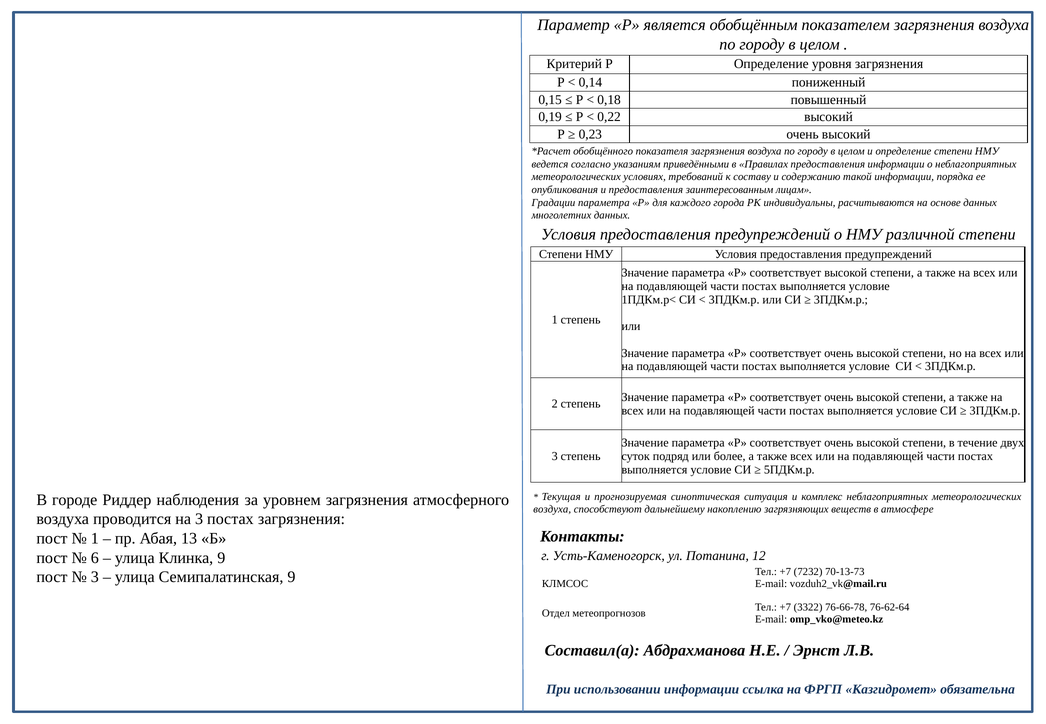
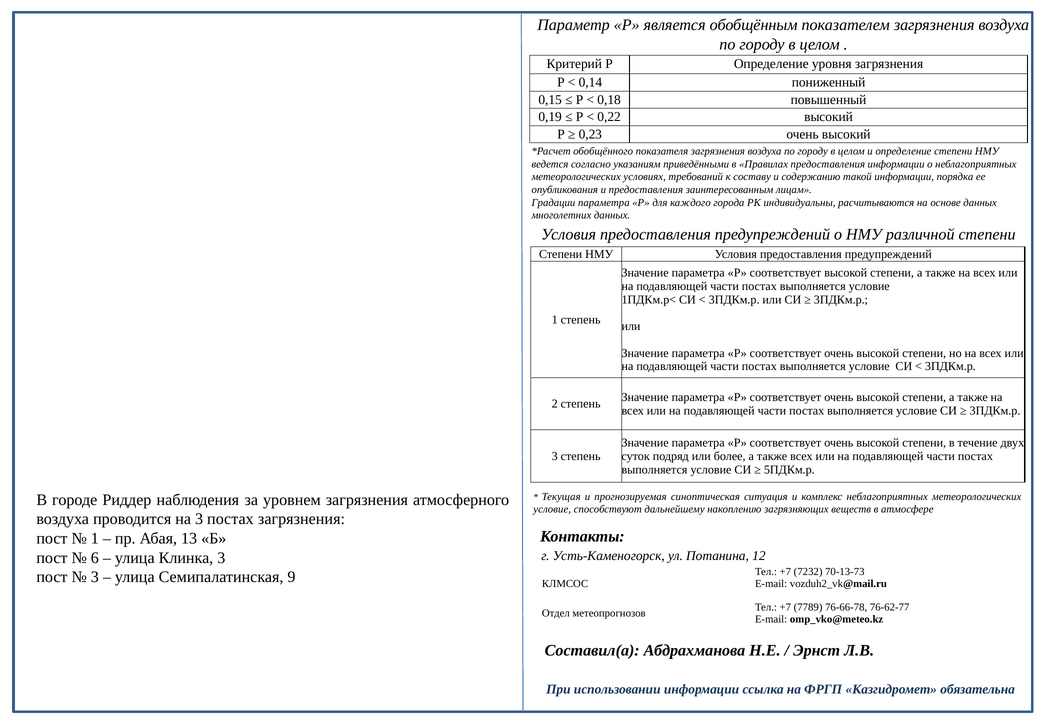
воздуха: воздуха -> условие (552, 509)
Клинка 9: 9 -> 3 (221, 558)
3322: 3322 -> 7789 (808, 607)
76-62-64: 76-62-64 -> 76-62-77 (890, 607)
